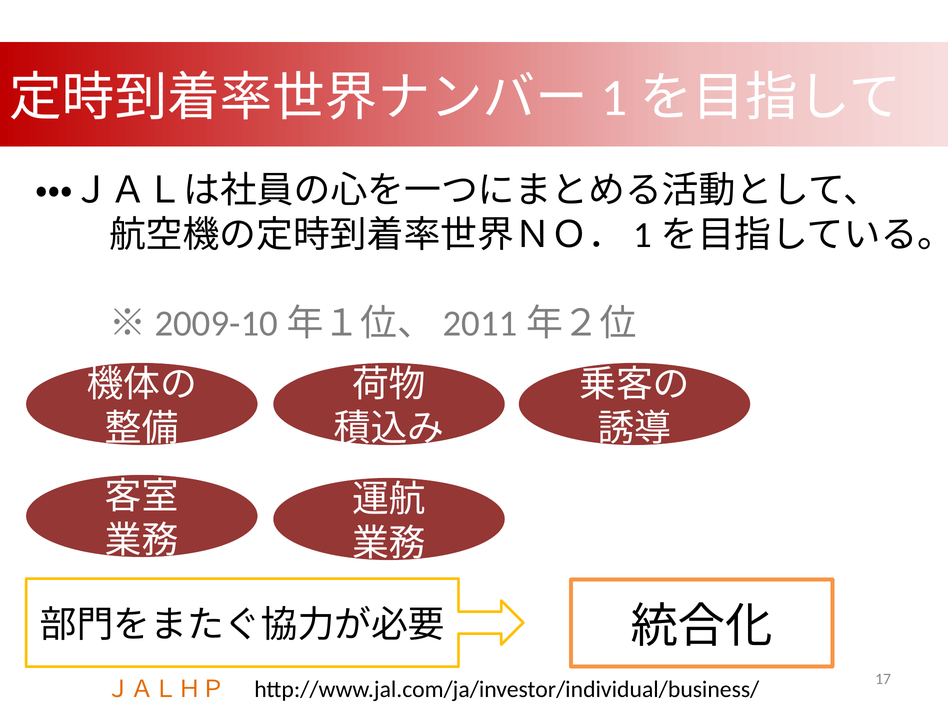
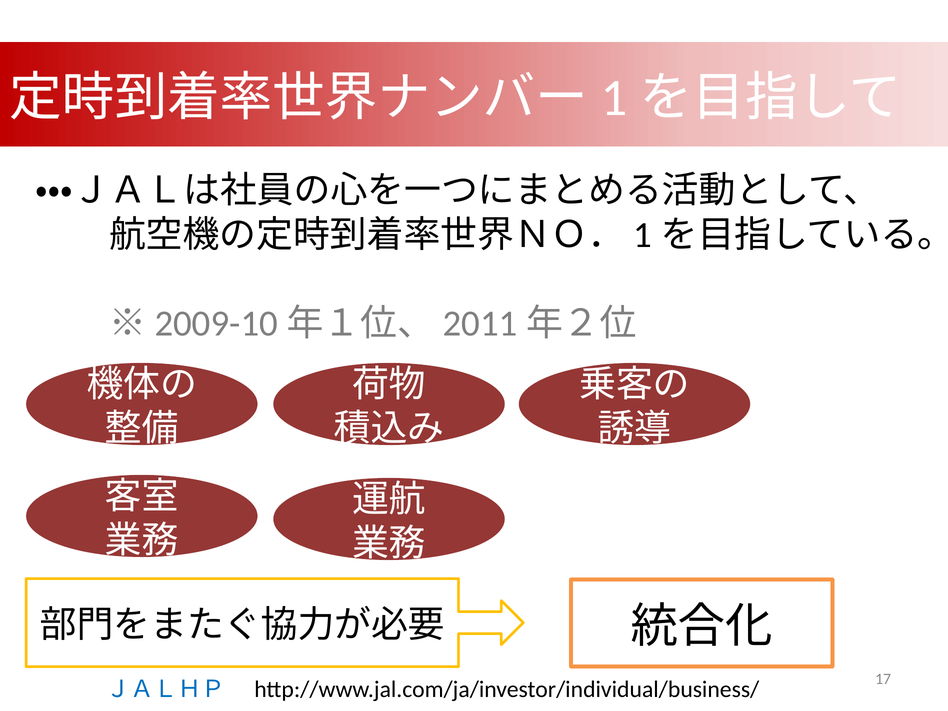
ＪＡＬＨＰ colour: orange -> blue (166, 689)
